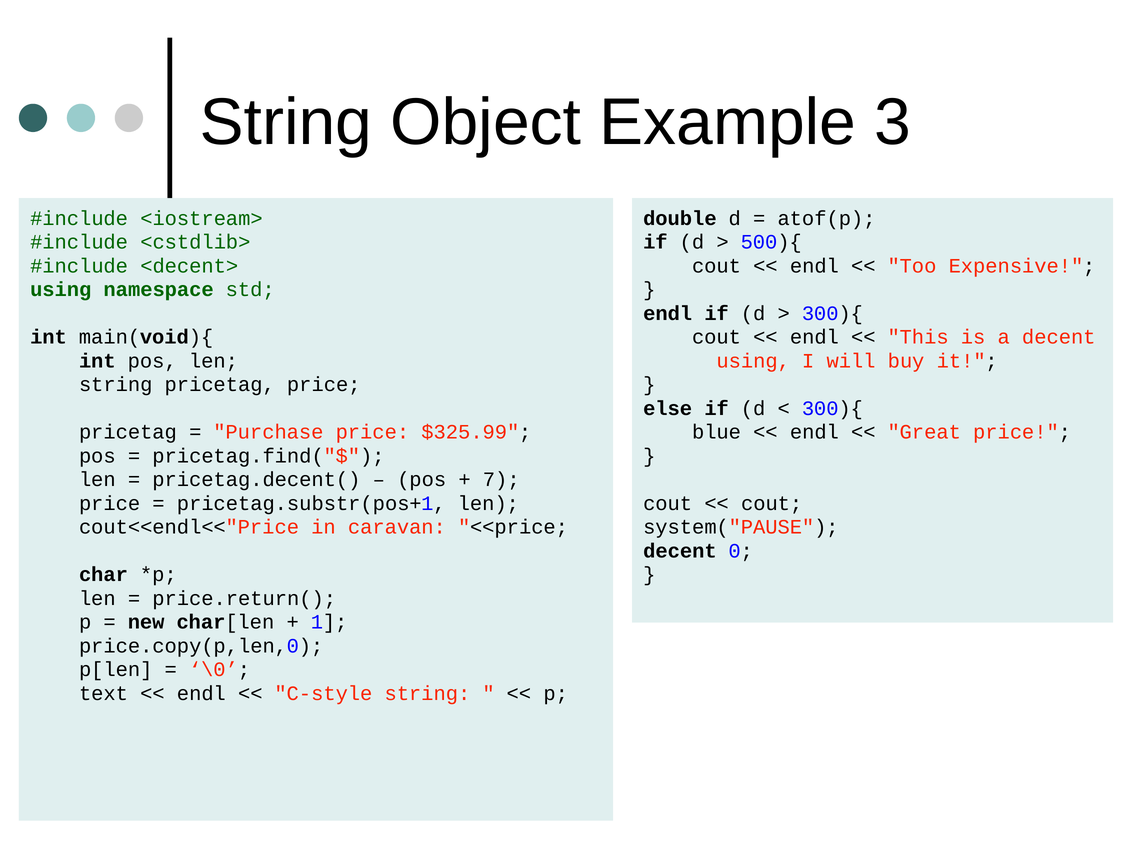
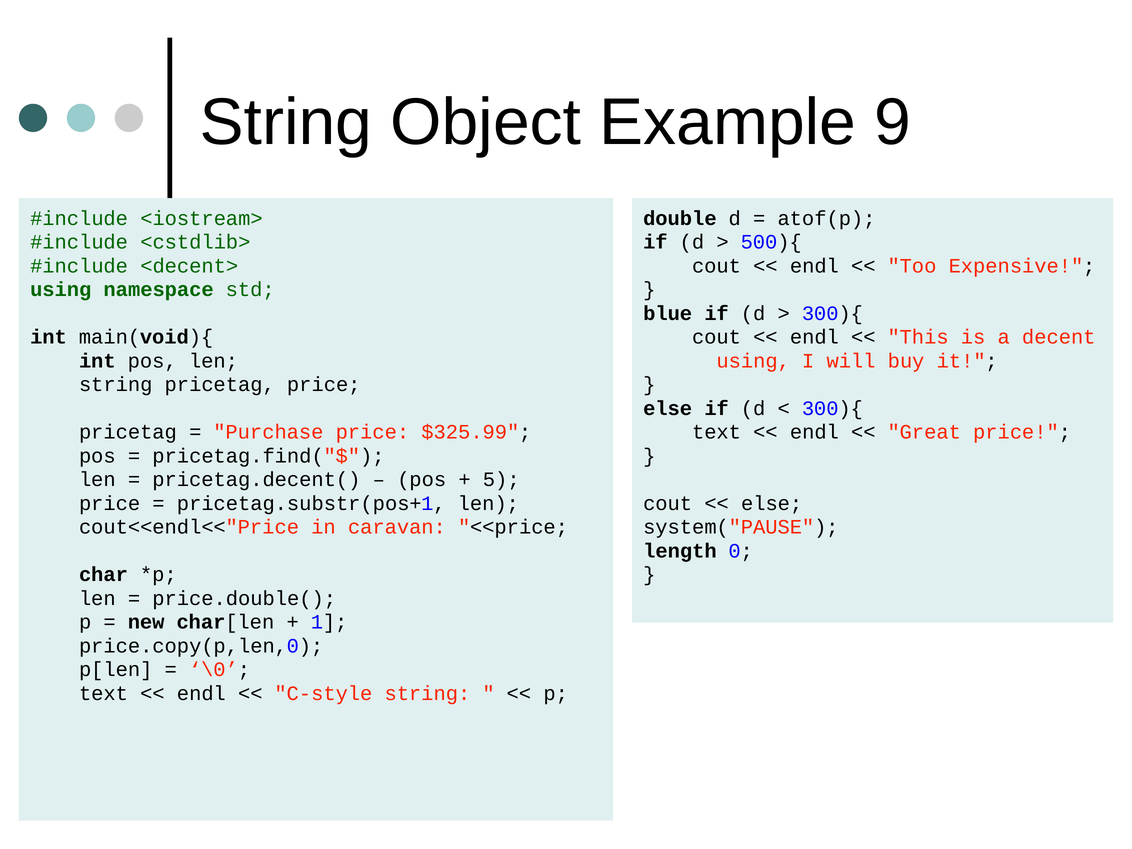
3: 3 -> 9 (893, 123)
endl: endl -> blue (668, 313)
blue: blue -> text (717, 432)
7: 7 -> 5 (501, 480)
cout: cout -> else (772, 503)
decent: decent -> length (680, 551)
price.return(: price.return( -> price.double( (244, 598)
